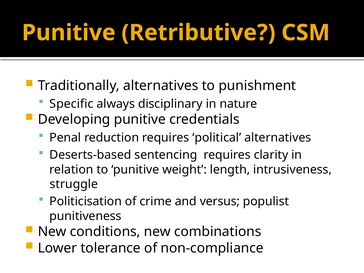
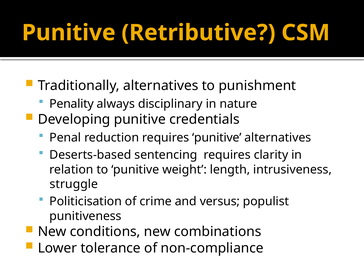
Specific: Specific -> Penality (72, 104)
requires political: political -> punitive (217, 138)
